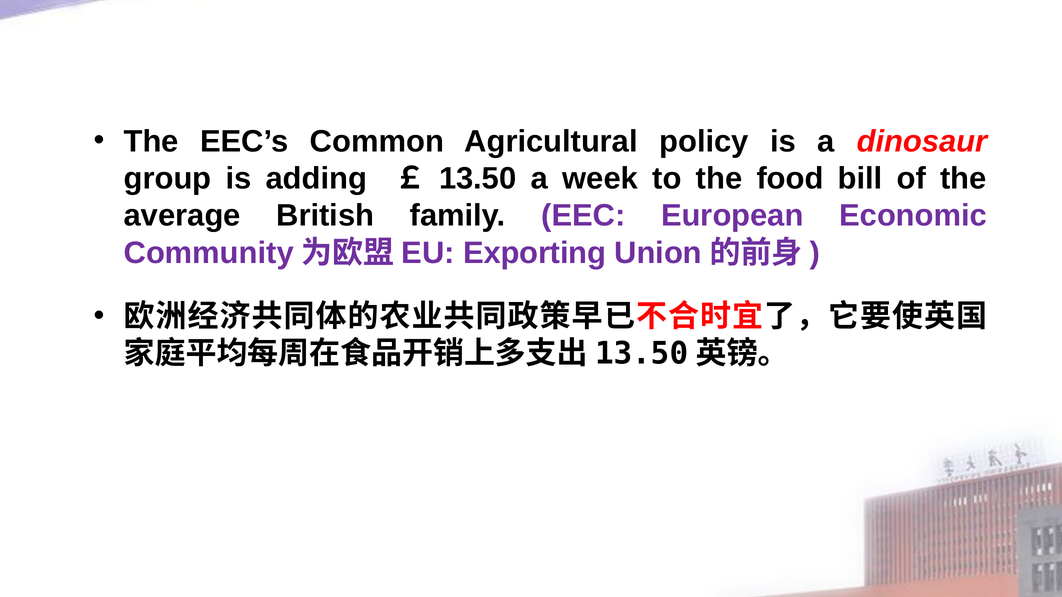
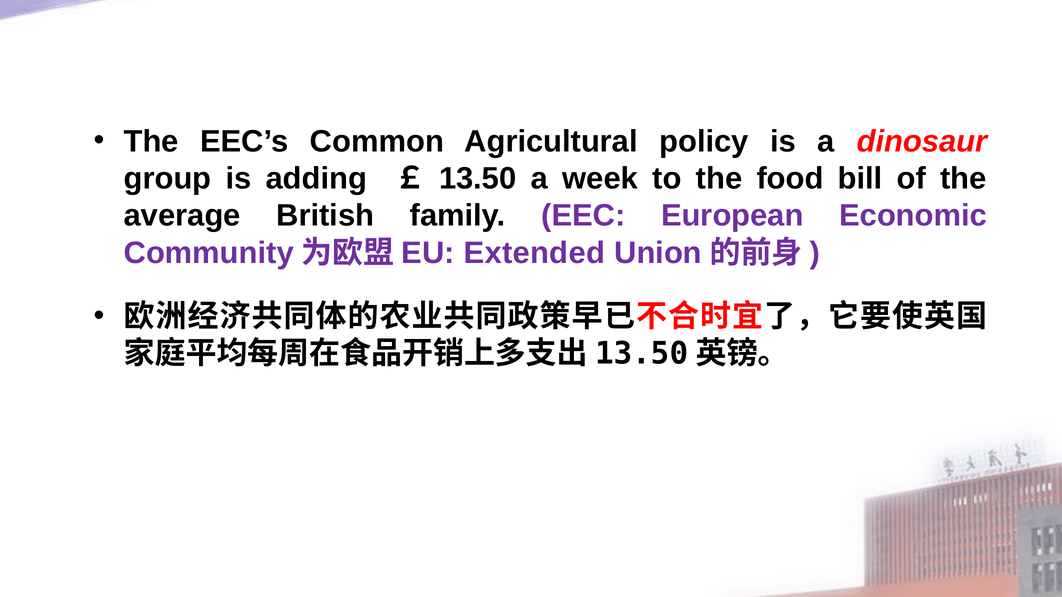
Exporting: Exporting -> Extended (534, 253)
